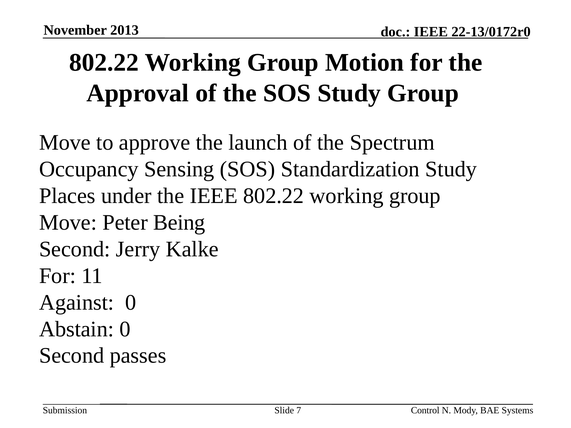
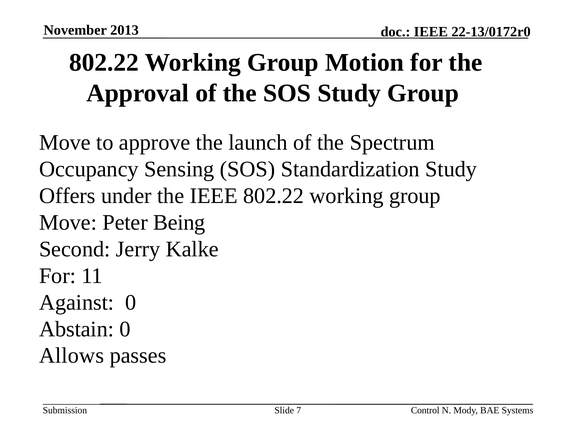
Places: Places -> Offers (67, 196)
Second: Second -> Allows (72, 356)
